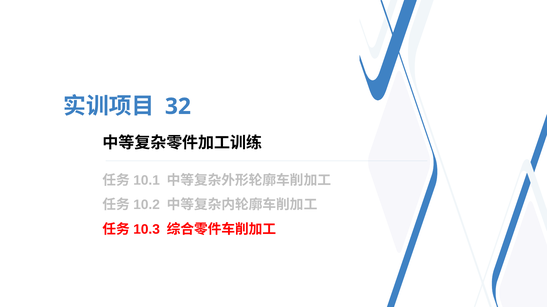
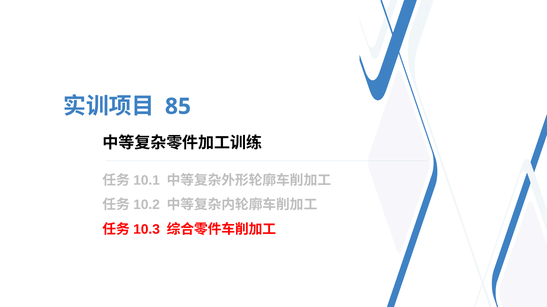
32: 32 -> 85 (178, 107)
